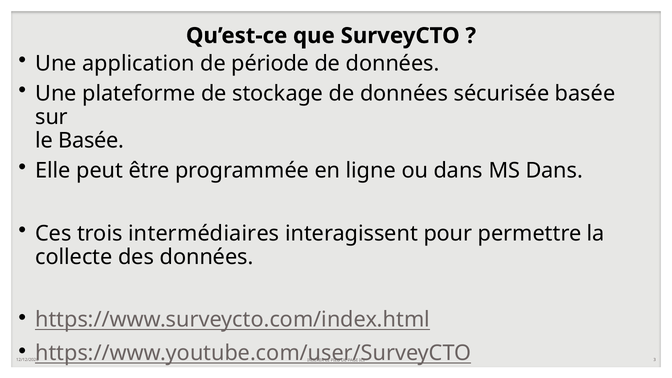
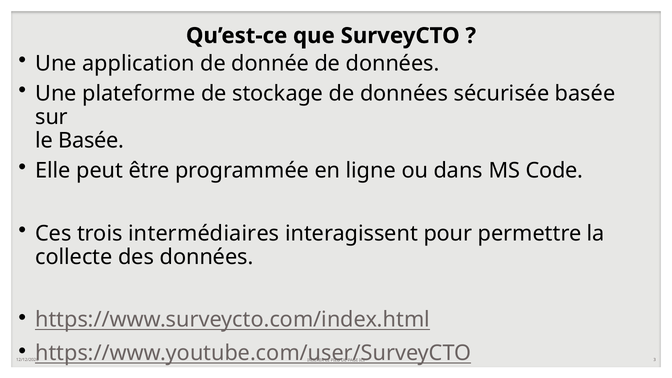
période: période -> donnée (270, 63)
MS Dans: Dans -> Code (554, 171)
